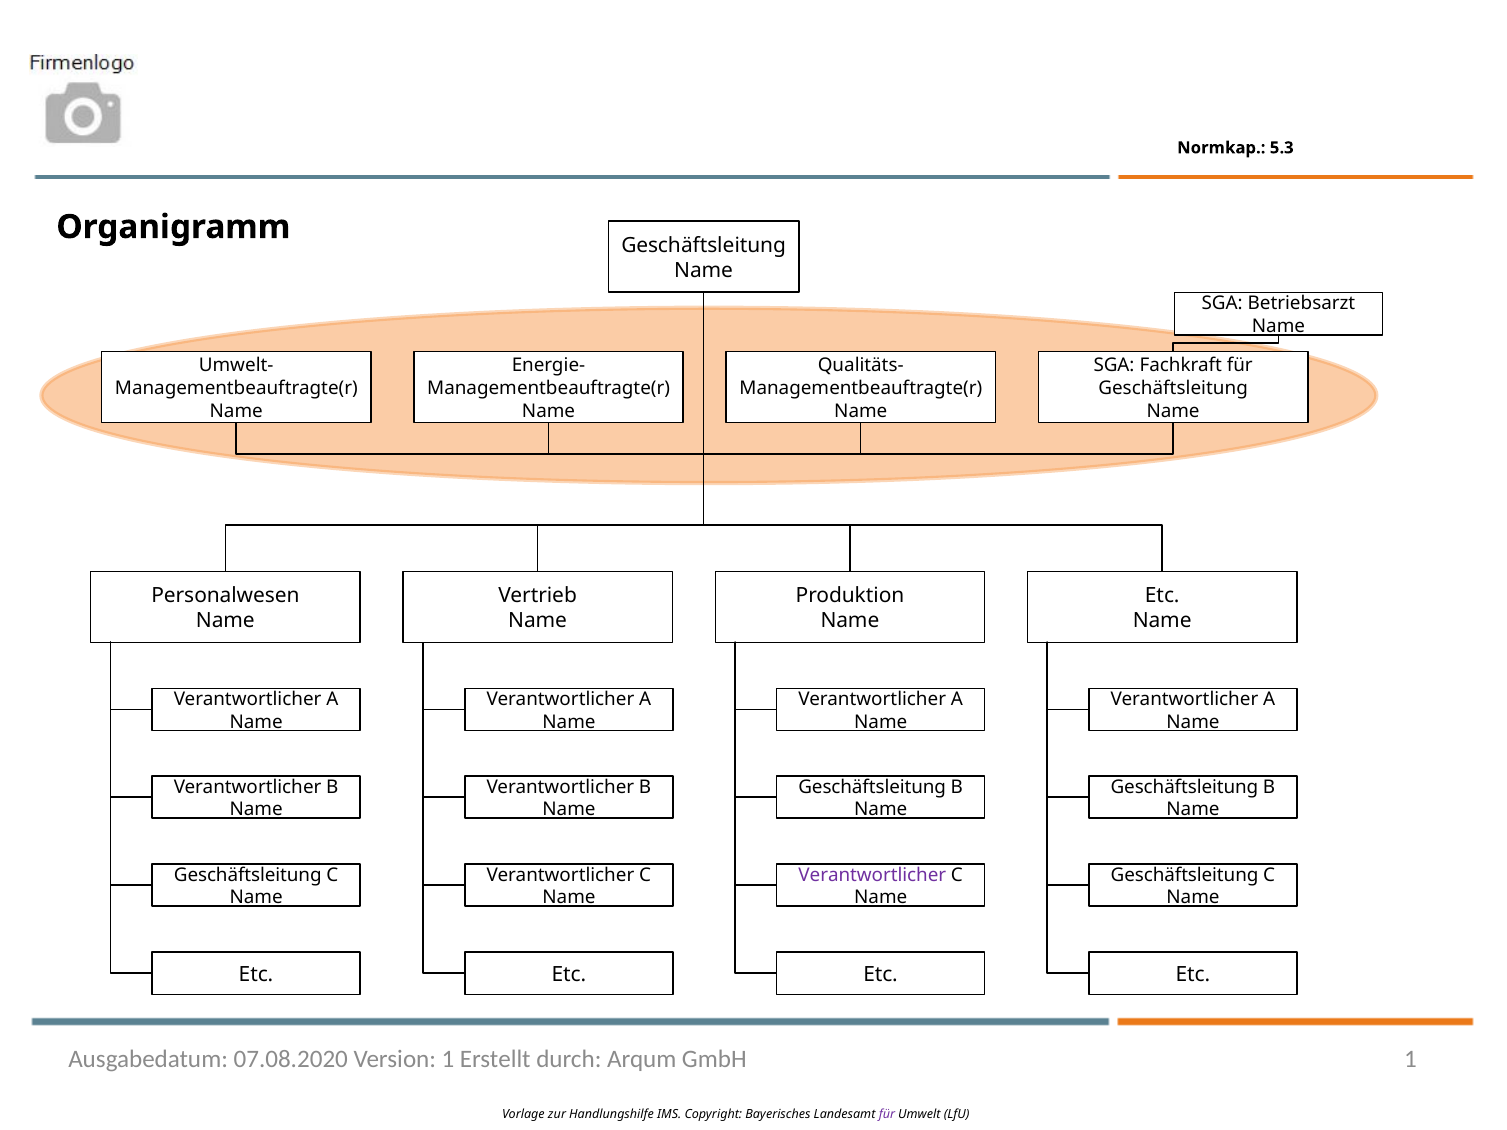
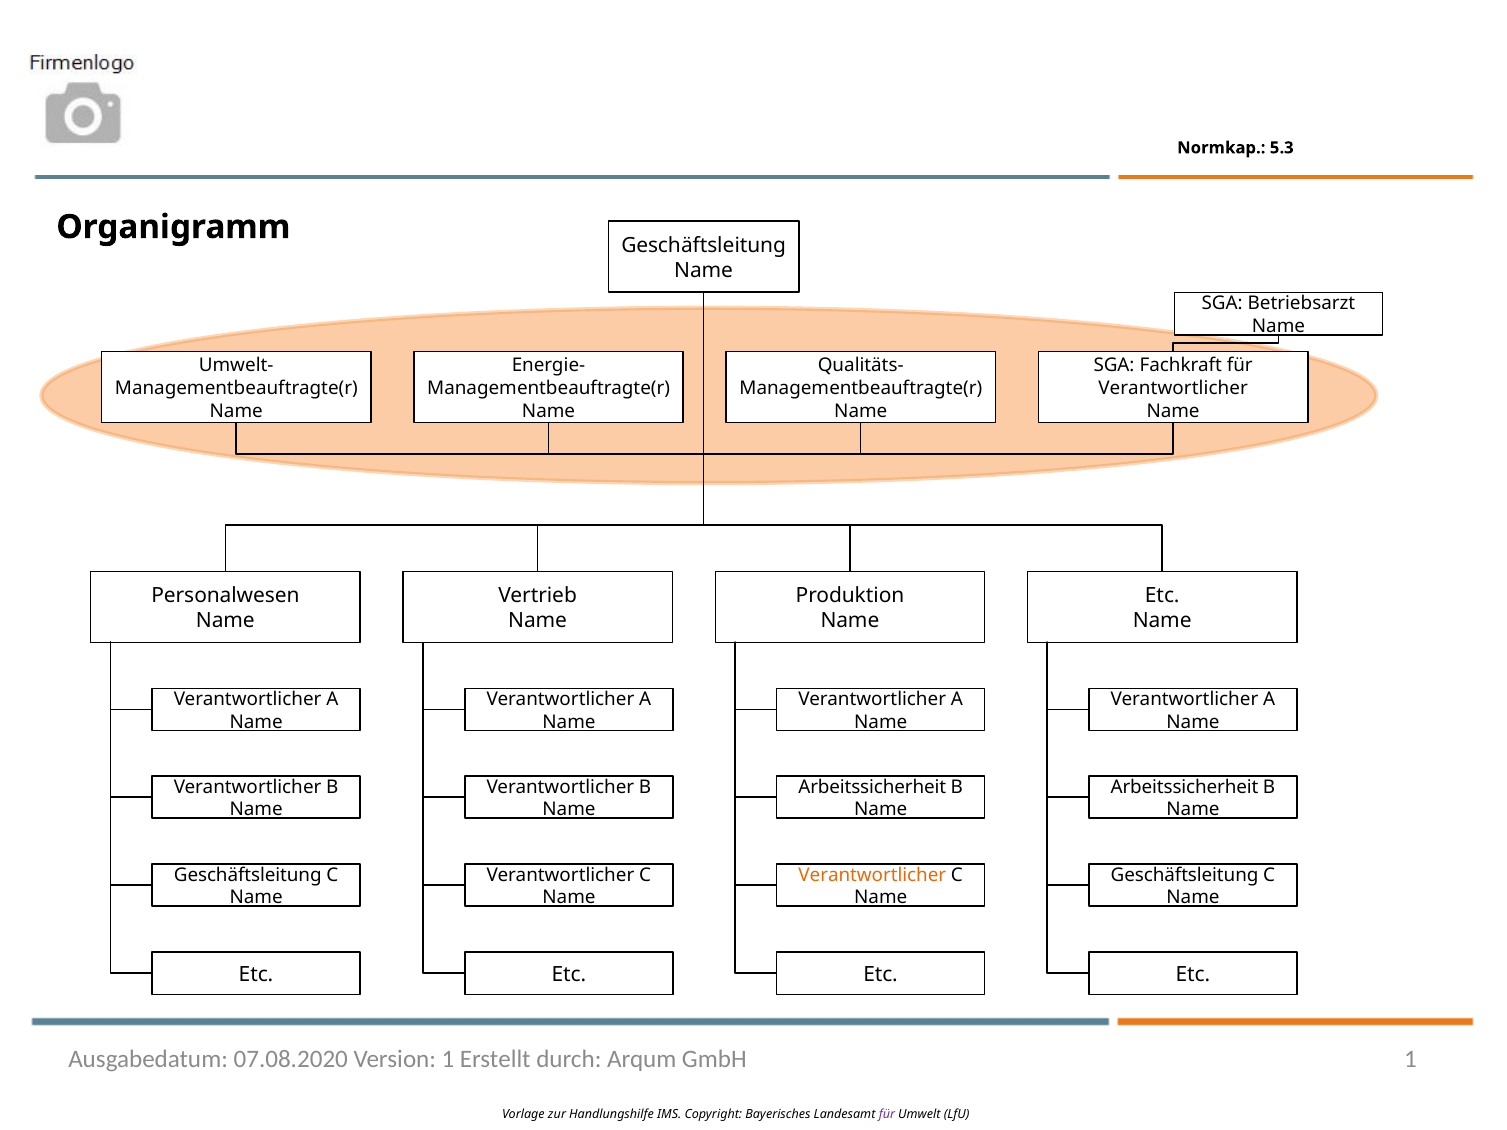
Geschäftsleitung: Geschäftsleitung -> Verantwortlicher (1173, 389)
Geschäftsleitung: Geschäftsleitung -> Arbeitssicherheit (872, 787)
Geschäftsleitung: Geschäftsleitung -> Arbeitssicherheit (1184, 787)
Verantwortlicher colour: purple -> orange (872, 875)
